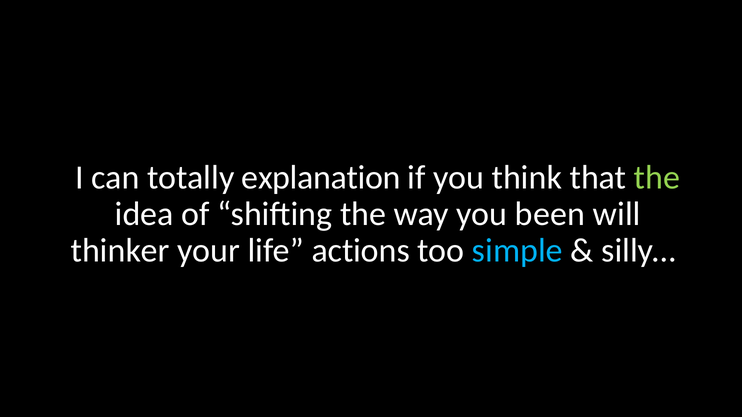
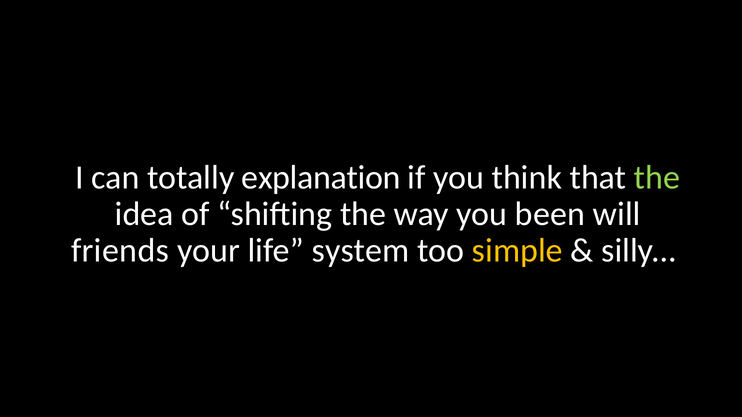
thinker: thinker -> friends (120, 251)
actions: actions -> system (361, 251)
simple colour: light blue -> yellow (517, 251)
